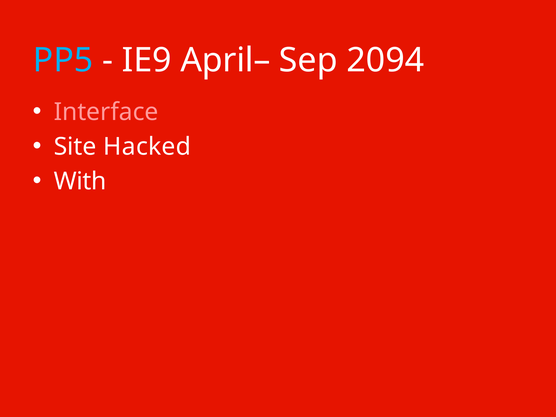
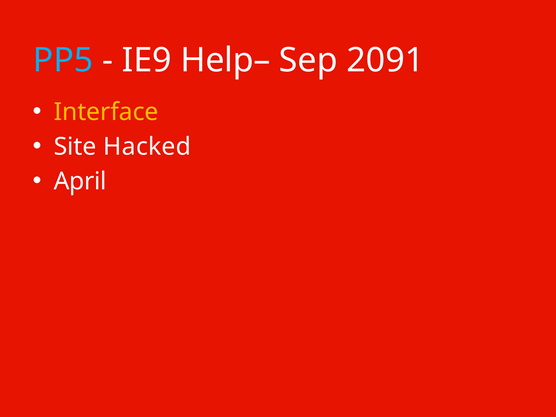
April–: April– -> Help– (225, 60)
2094: 2094 -> 2091 (385, 60)
Interface colour: pink -> yellow (106, 112)
With: With -> April (80, 181)
